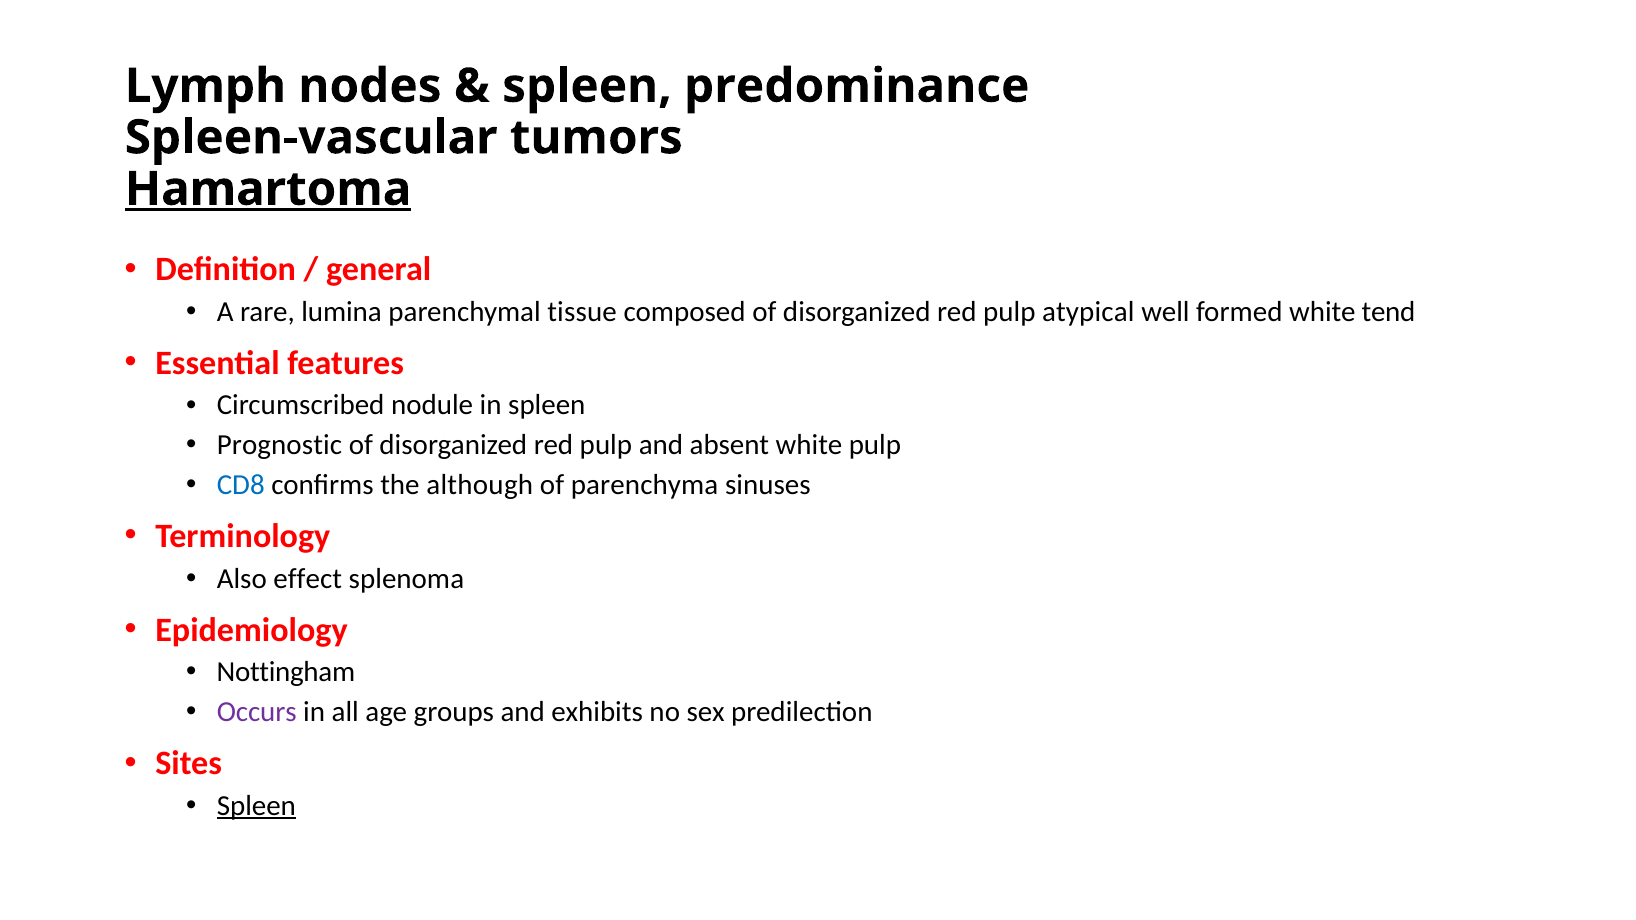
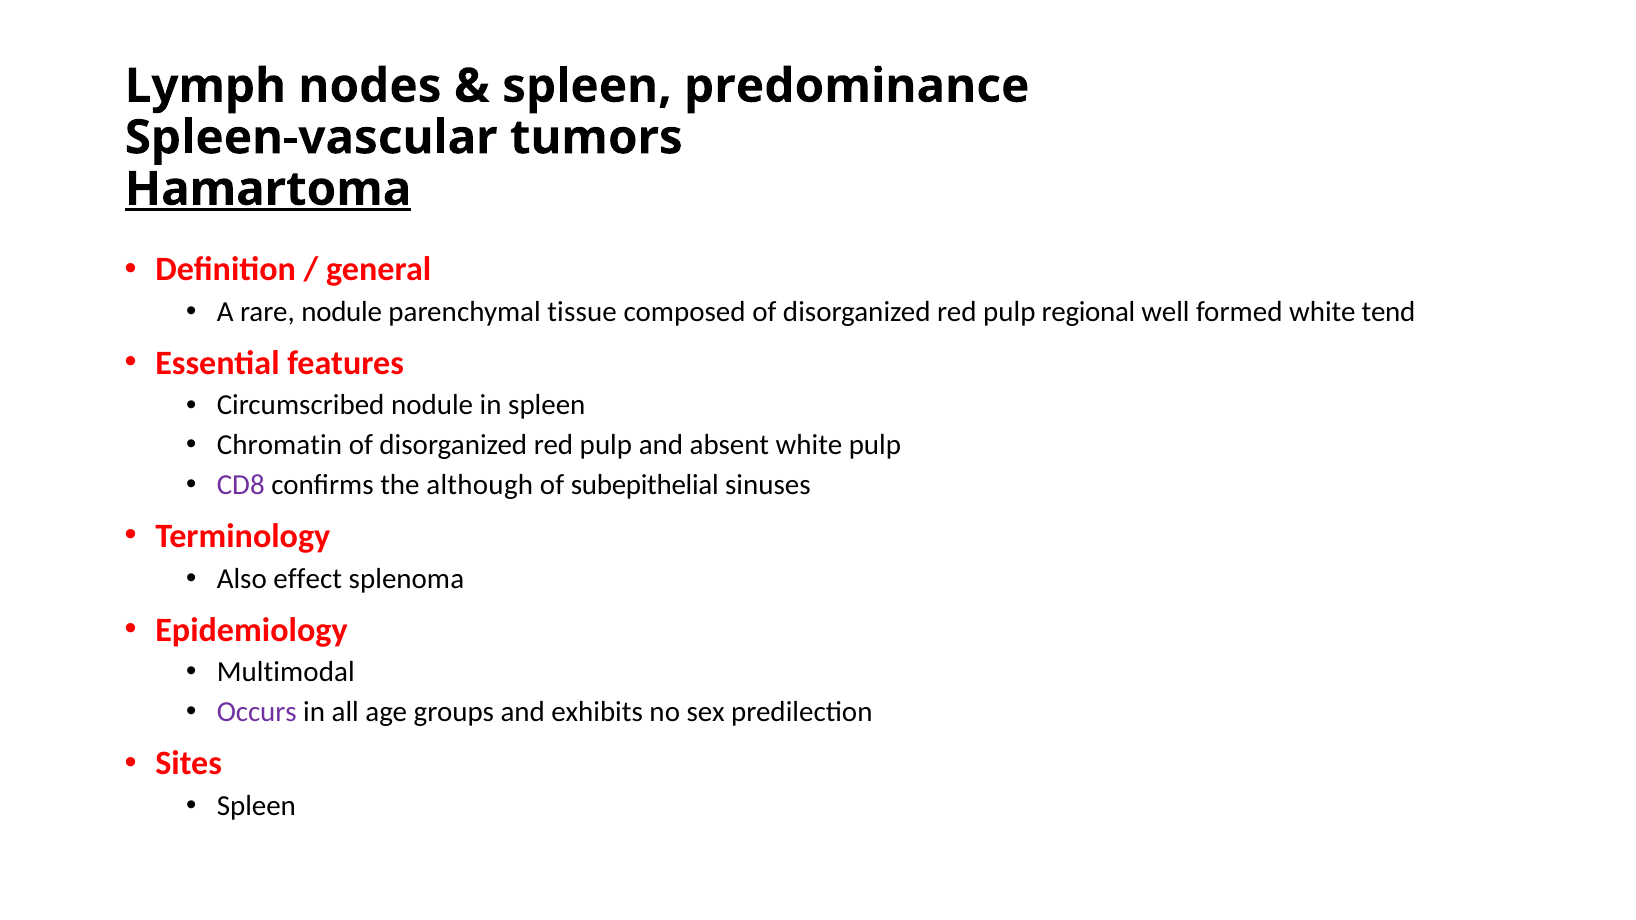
rare lumina: lumina -> nodule (342, 312)
atypical: atypical -> regional (1089, 312)
Prognostic: Prognostic -> Chromatin (279, 445)
CD8 colour: blue -> purple (241, 485)
parenchyma: parenchyma -> subepithelial (645, 485)
Nottingham: Nottingham -> Multimodal (286, 672)
Spleen underline: present -> none (256, 806)
